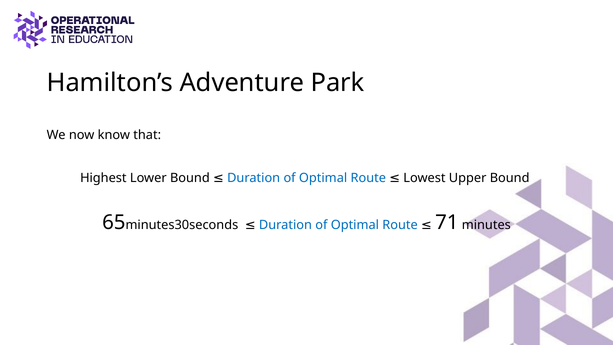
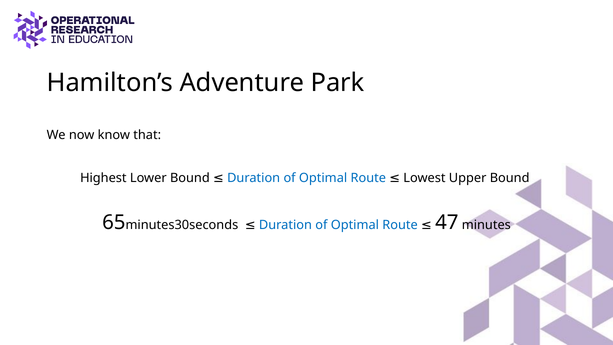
71: 71 -> 47 (447, 222)
